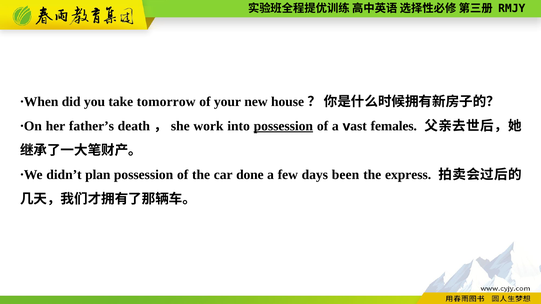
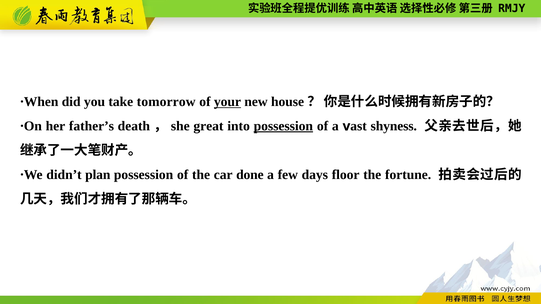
your underline: none -> present (227, 102)
work: work -> great (208, 126)
females: females -> shyness (394, 126)
been: been -> floor (346, 175)
express: express -> fortune (408, 175)
